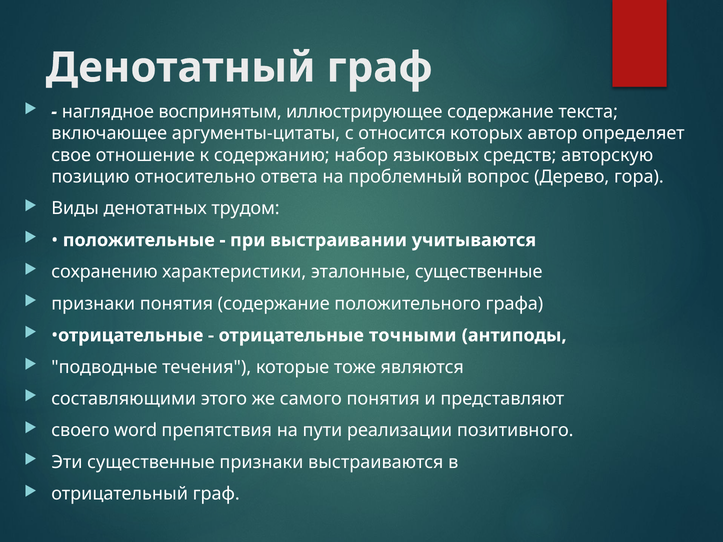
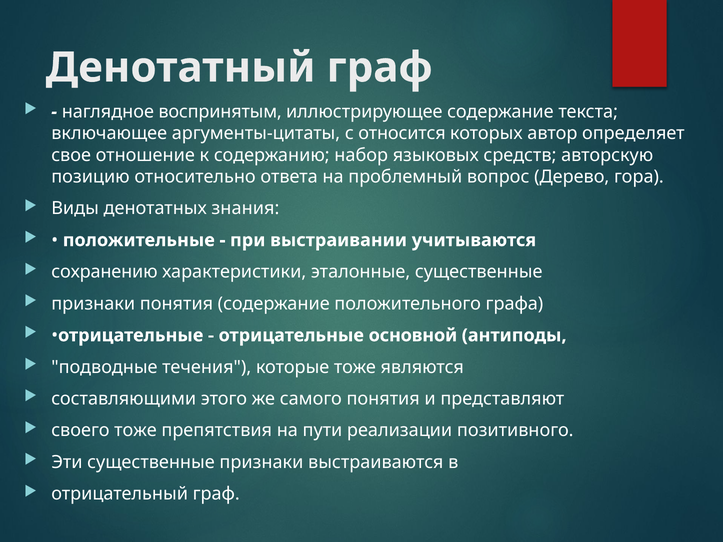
трудом: трудом -> знания (245, 209)
точными: точными -> основной (413, 335)
своего word: word -> тоже (136, 431)
